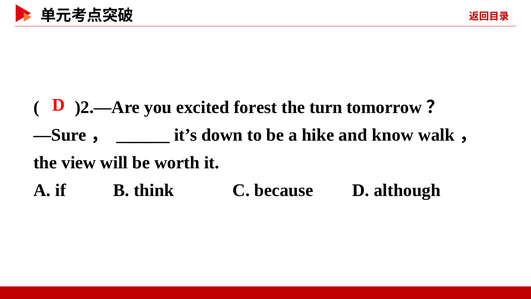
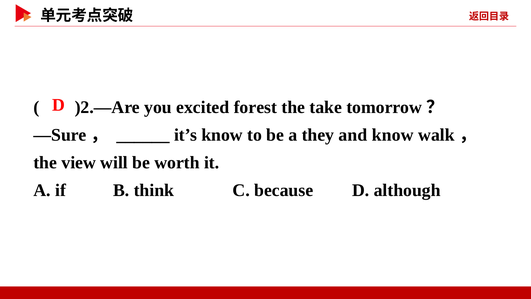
turn: turn -> take (326, 107)
it’s down: down -> know (222, 135)
hike: hike -> they (318, 135)
